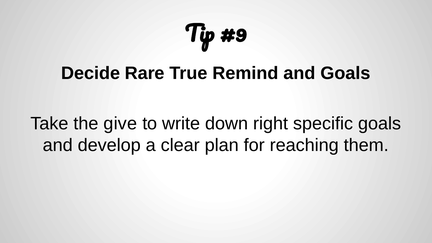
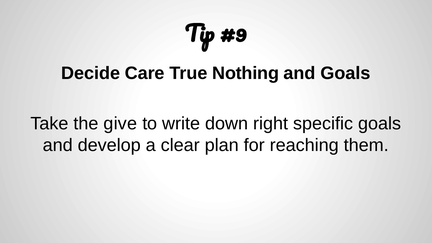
Rare: Rare -> Care (145, 73)
Remind: Remind -> Nothing (246, 73)
